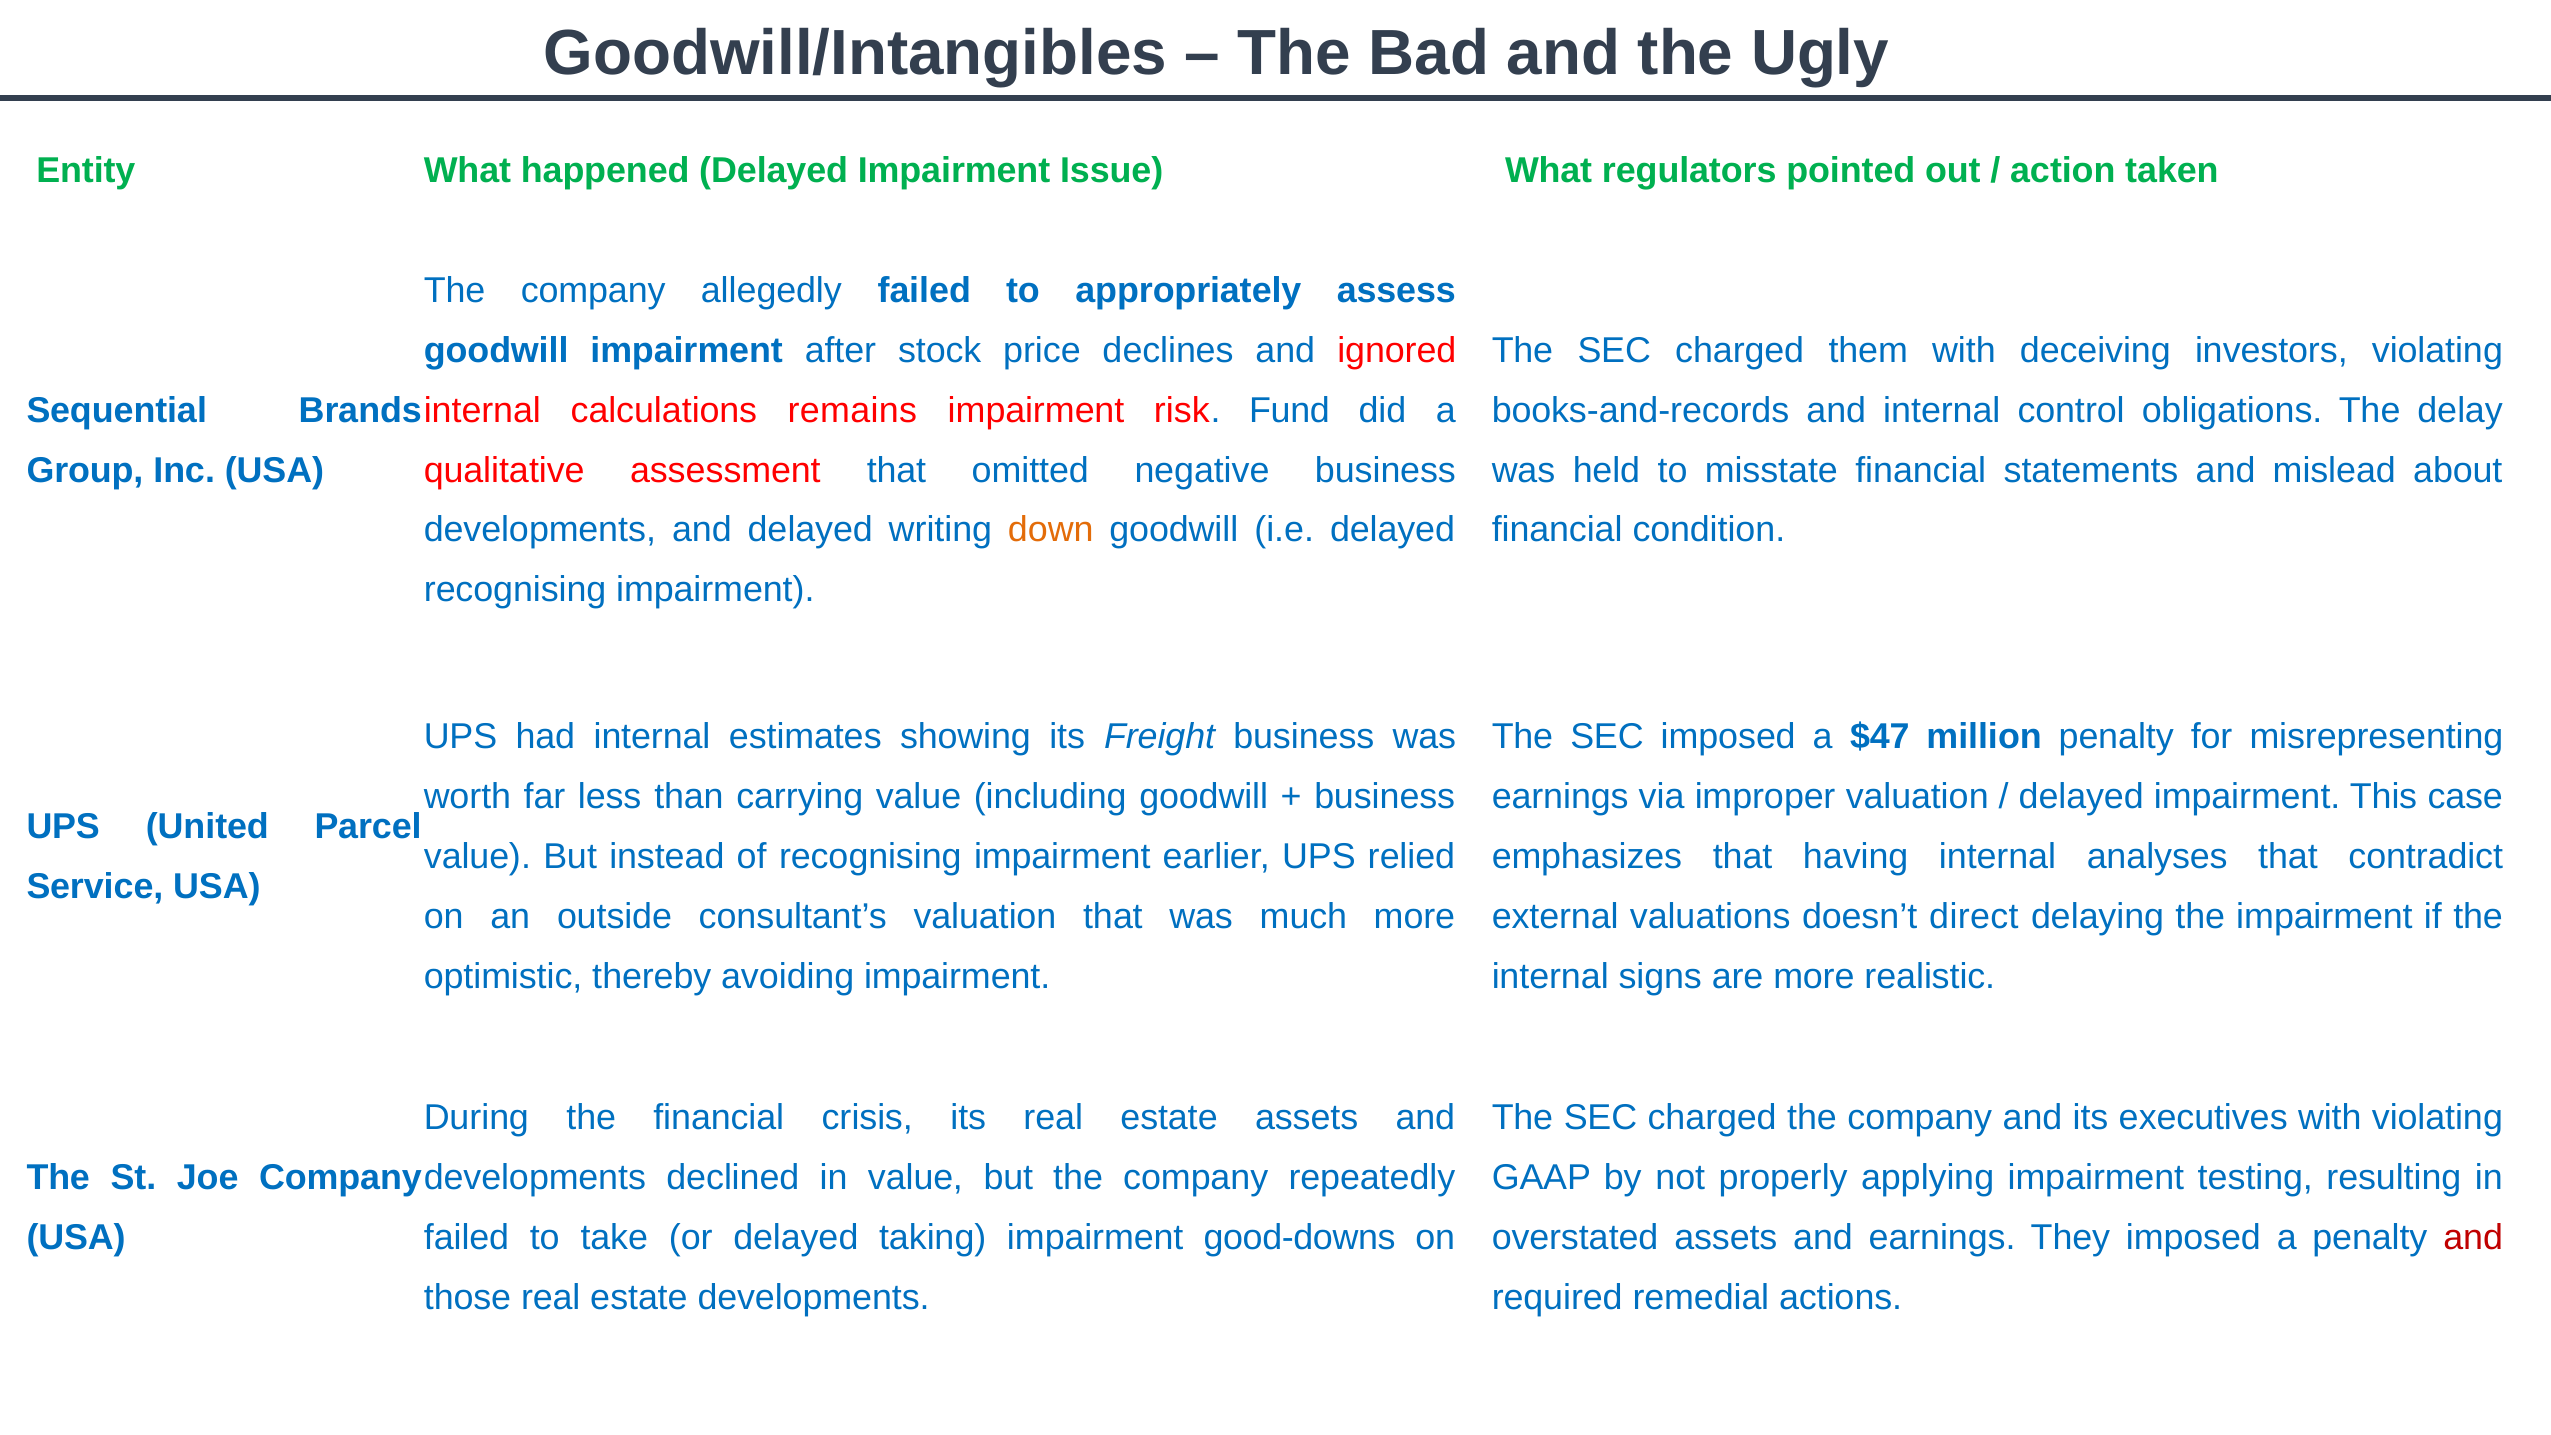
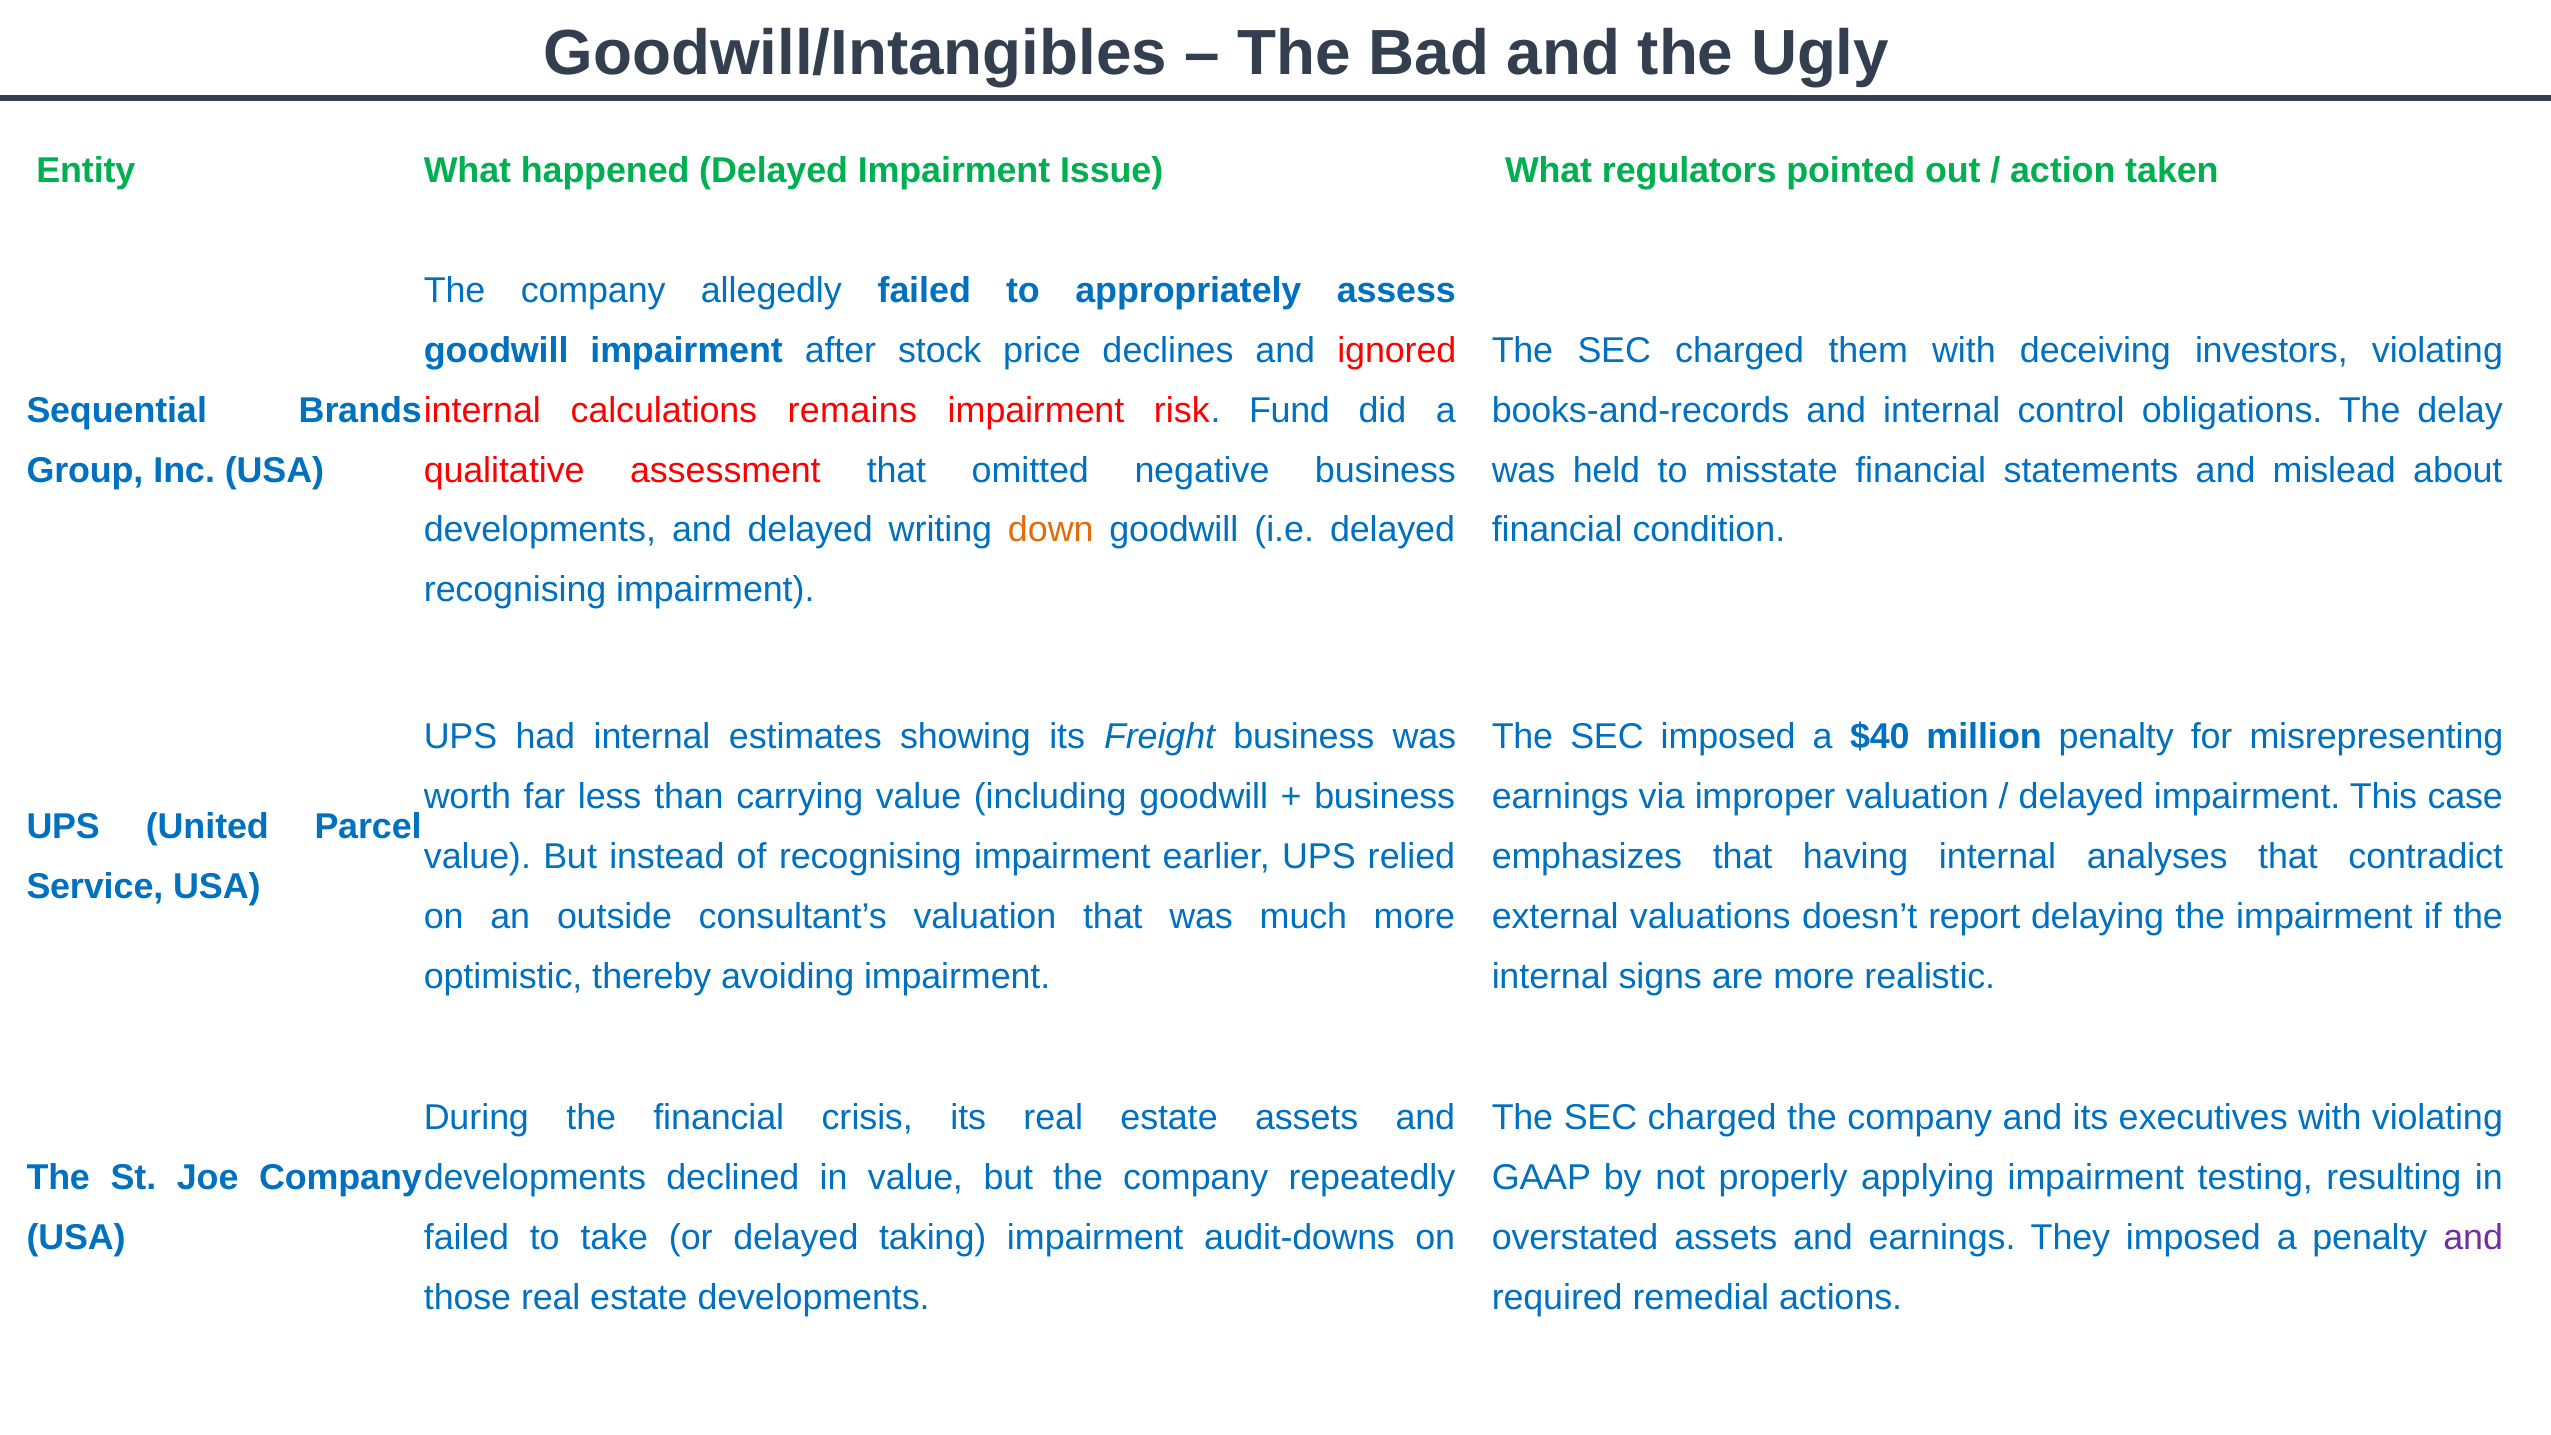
$47: $47 -> $40 (1880, 737)
direct: direct -> report (1974, 916)
good-downs: good-downs -> audit-downs (1300, 1238)
and colour: red -> purple (2473, 1238)
